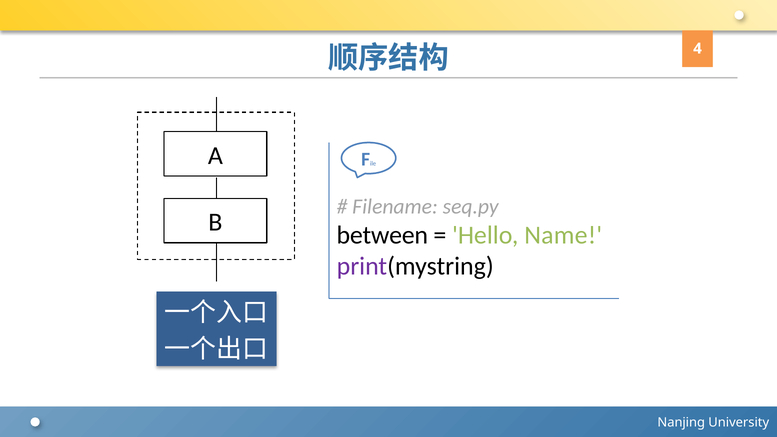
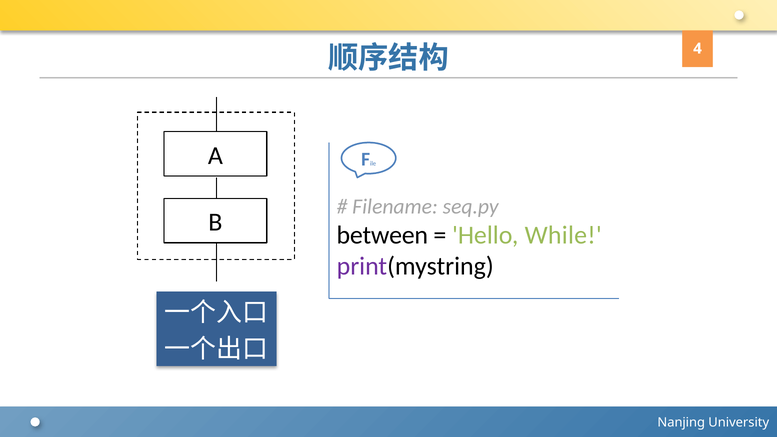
Name: Name -> While (563, 235)
